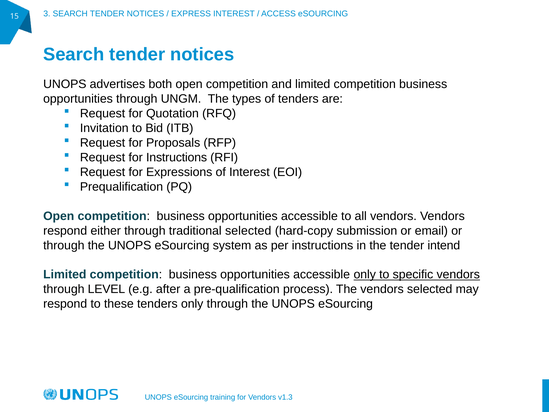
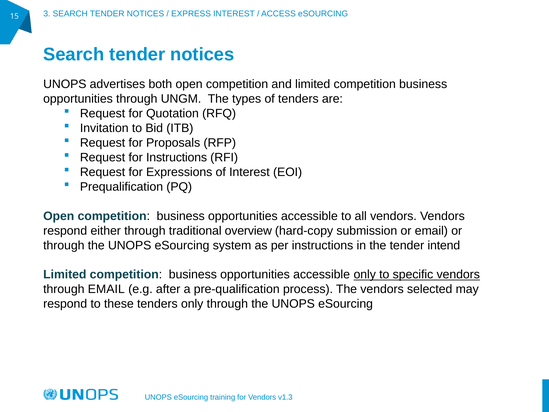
traditional selected: selected -> overview (248, 231)
through LEVEL: LEVEL -> EMAIL (106, 289)
